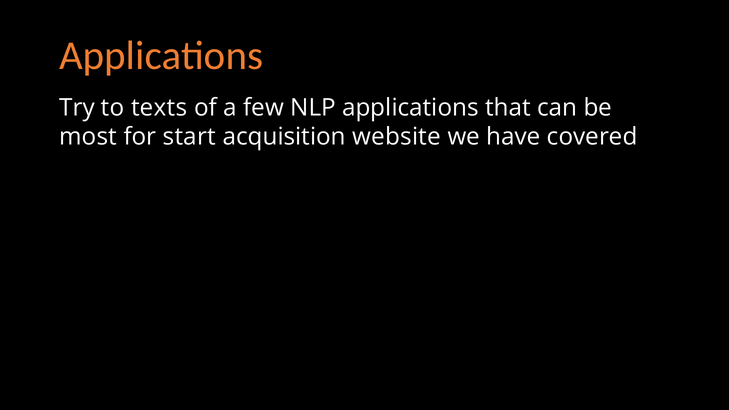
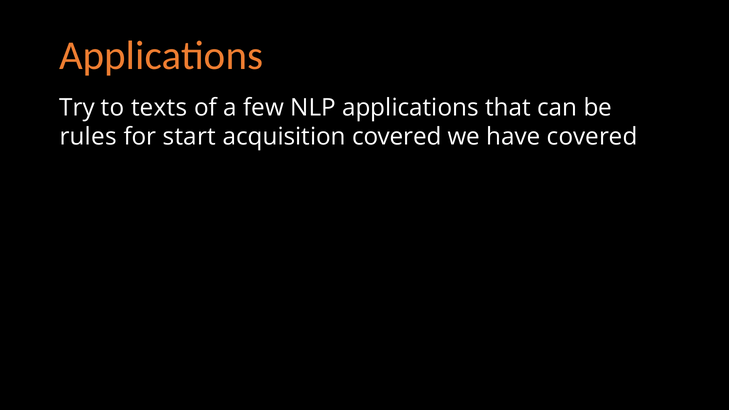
most: most -> rules (88, 137)
acquisition website: website -> covered (397, 137)
